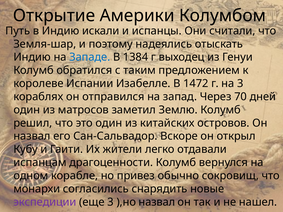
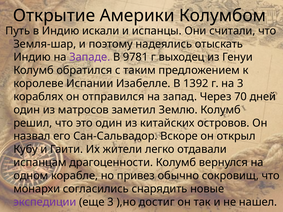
Западе colour: blue -> purple (90, 57)
1384: 1384 -> 9781 (136, 57)
1472: 1472 -> 1392 (196, 84)
),но назвал: назвал -> достиг (157, 202)
